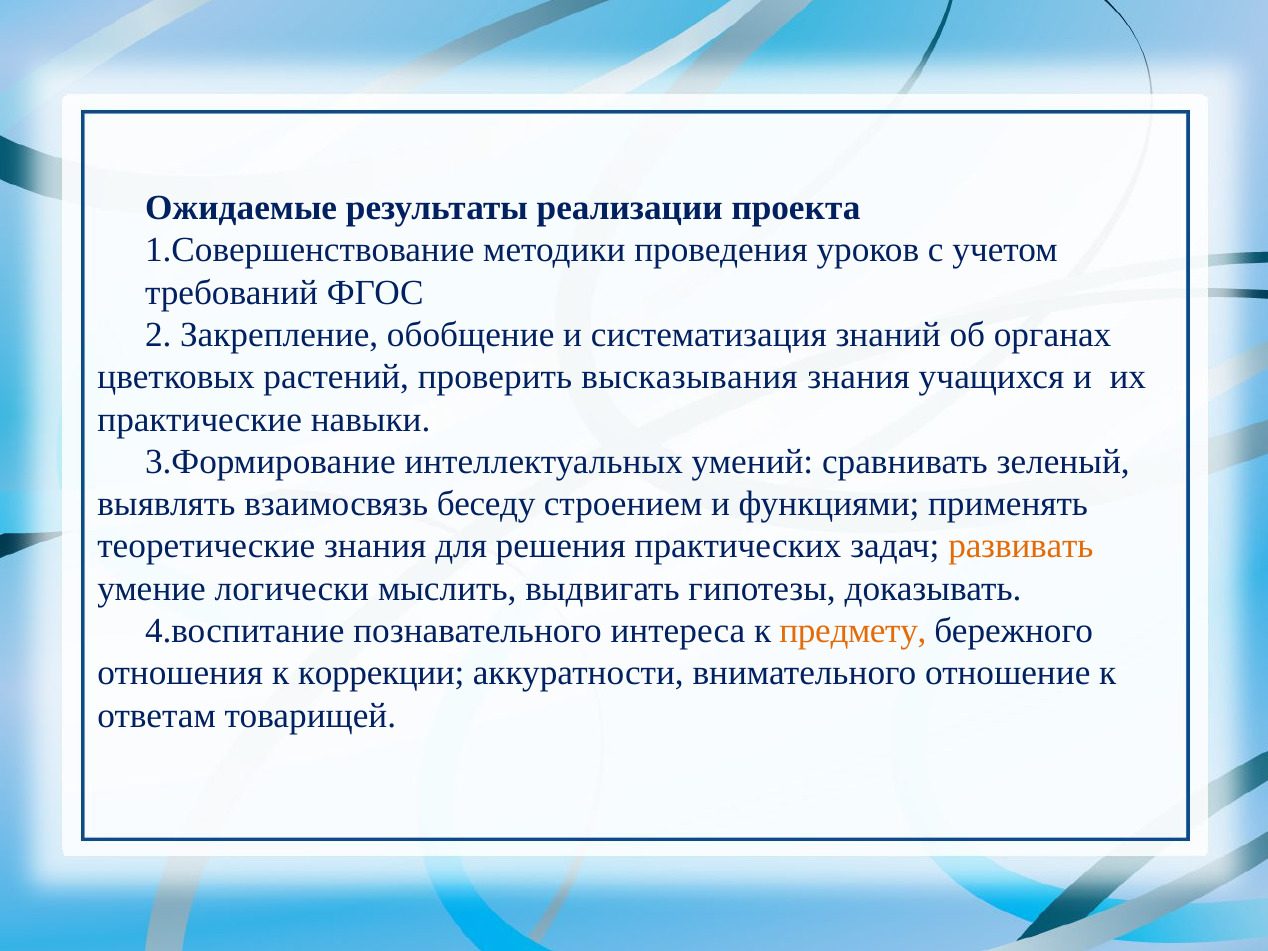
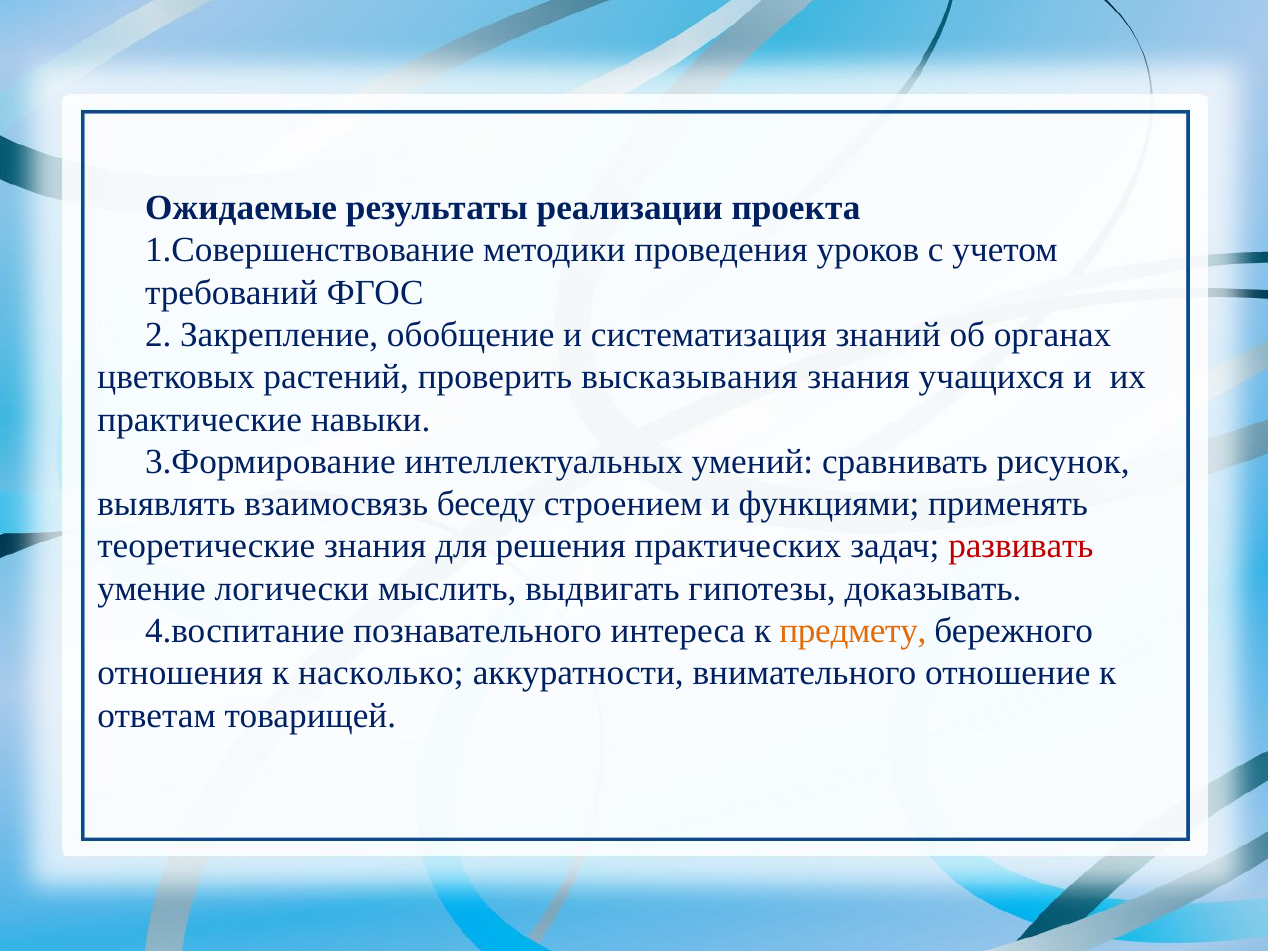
зеленый: зеленый -> рисунок (1063, 462)
развивать colour: orange -> red (1021, 546)
коррекции: коррекции -> насколько (381, 673)
